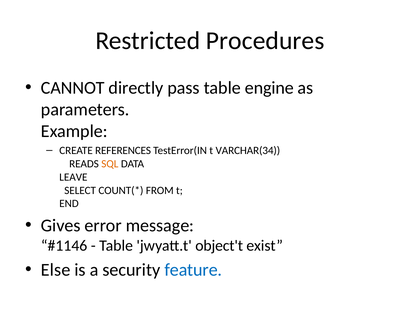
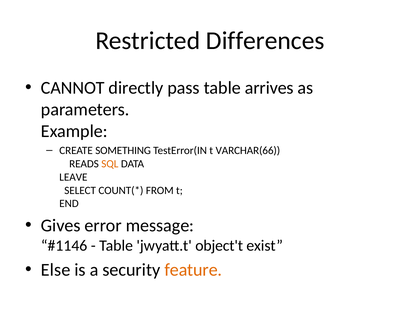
Procedures: Procedures -> Differences (265, 41)
engine: engine -> arrives (269, 88)
REFERENCES: REFERENCES -> SOMETHING (123, 150)
VARCHAR(34: VARCHAR(34 -> VARCHAR(66 (248, 150)
feature colour: blue -> orange (193, 270)
